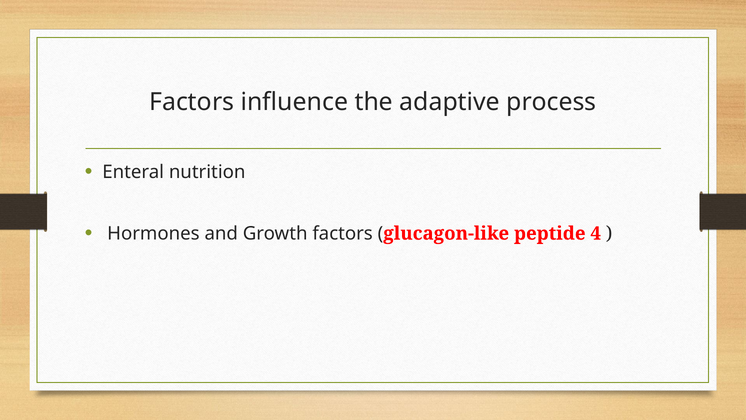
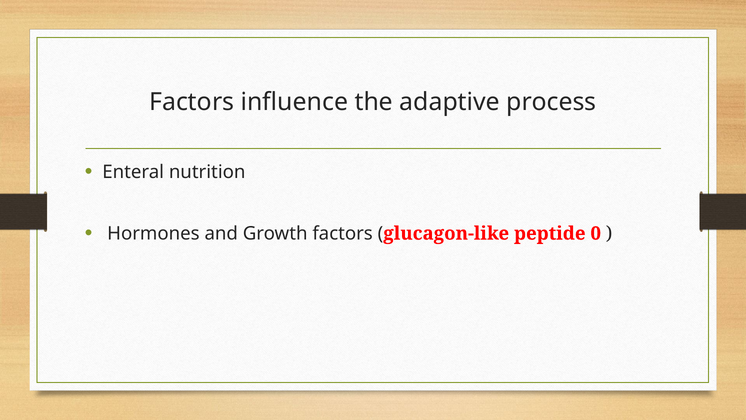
4: 4 -> 0 (596, 233)
